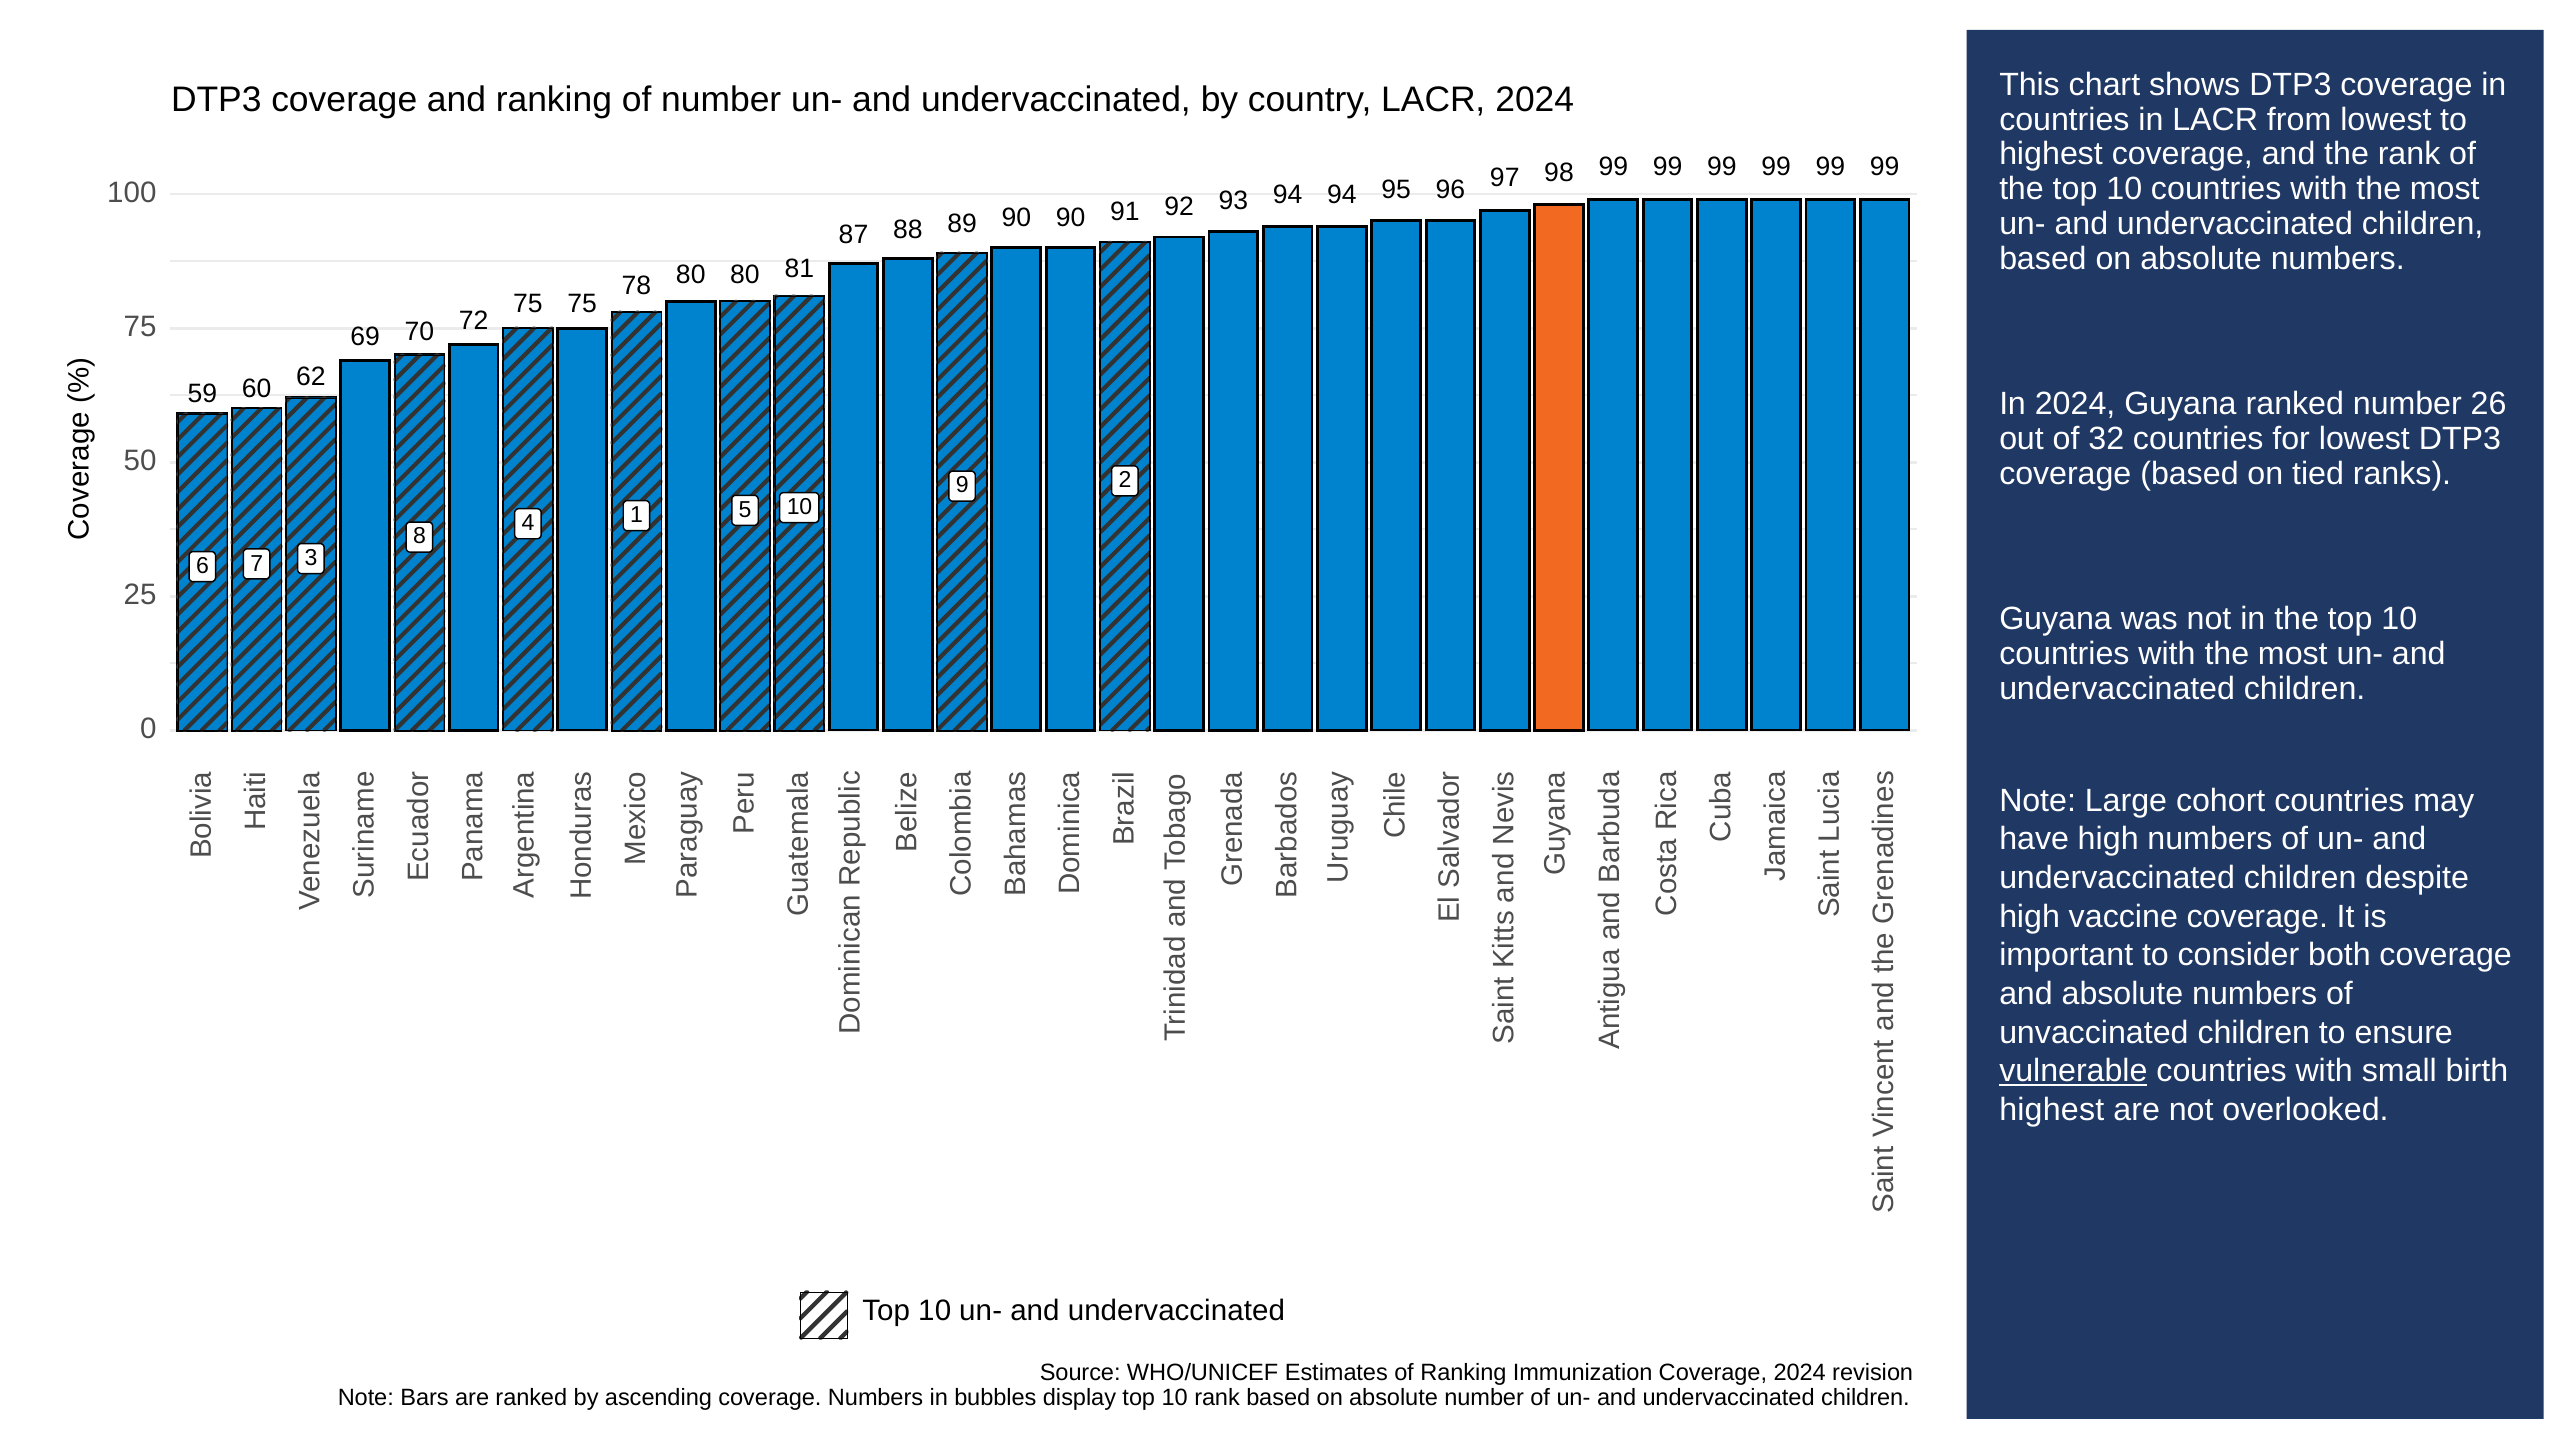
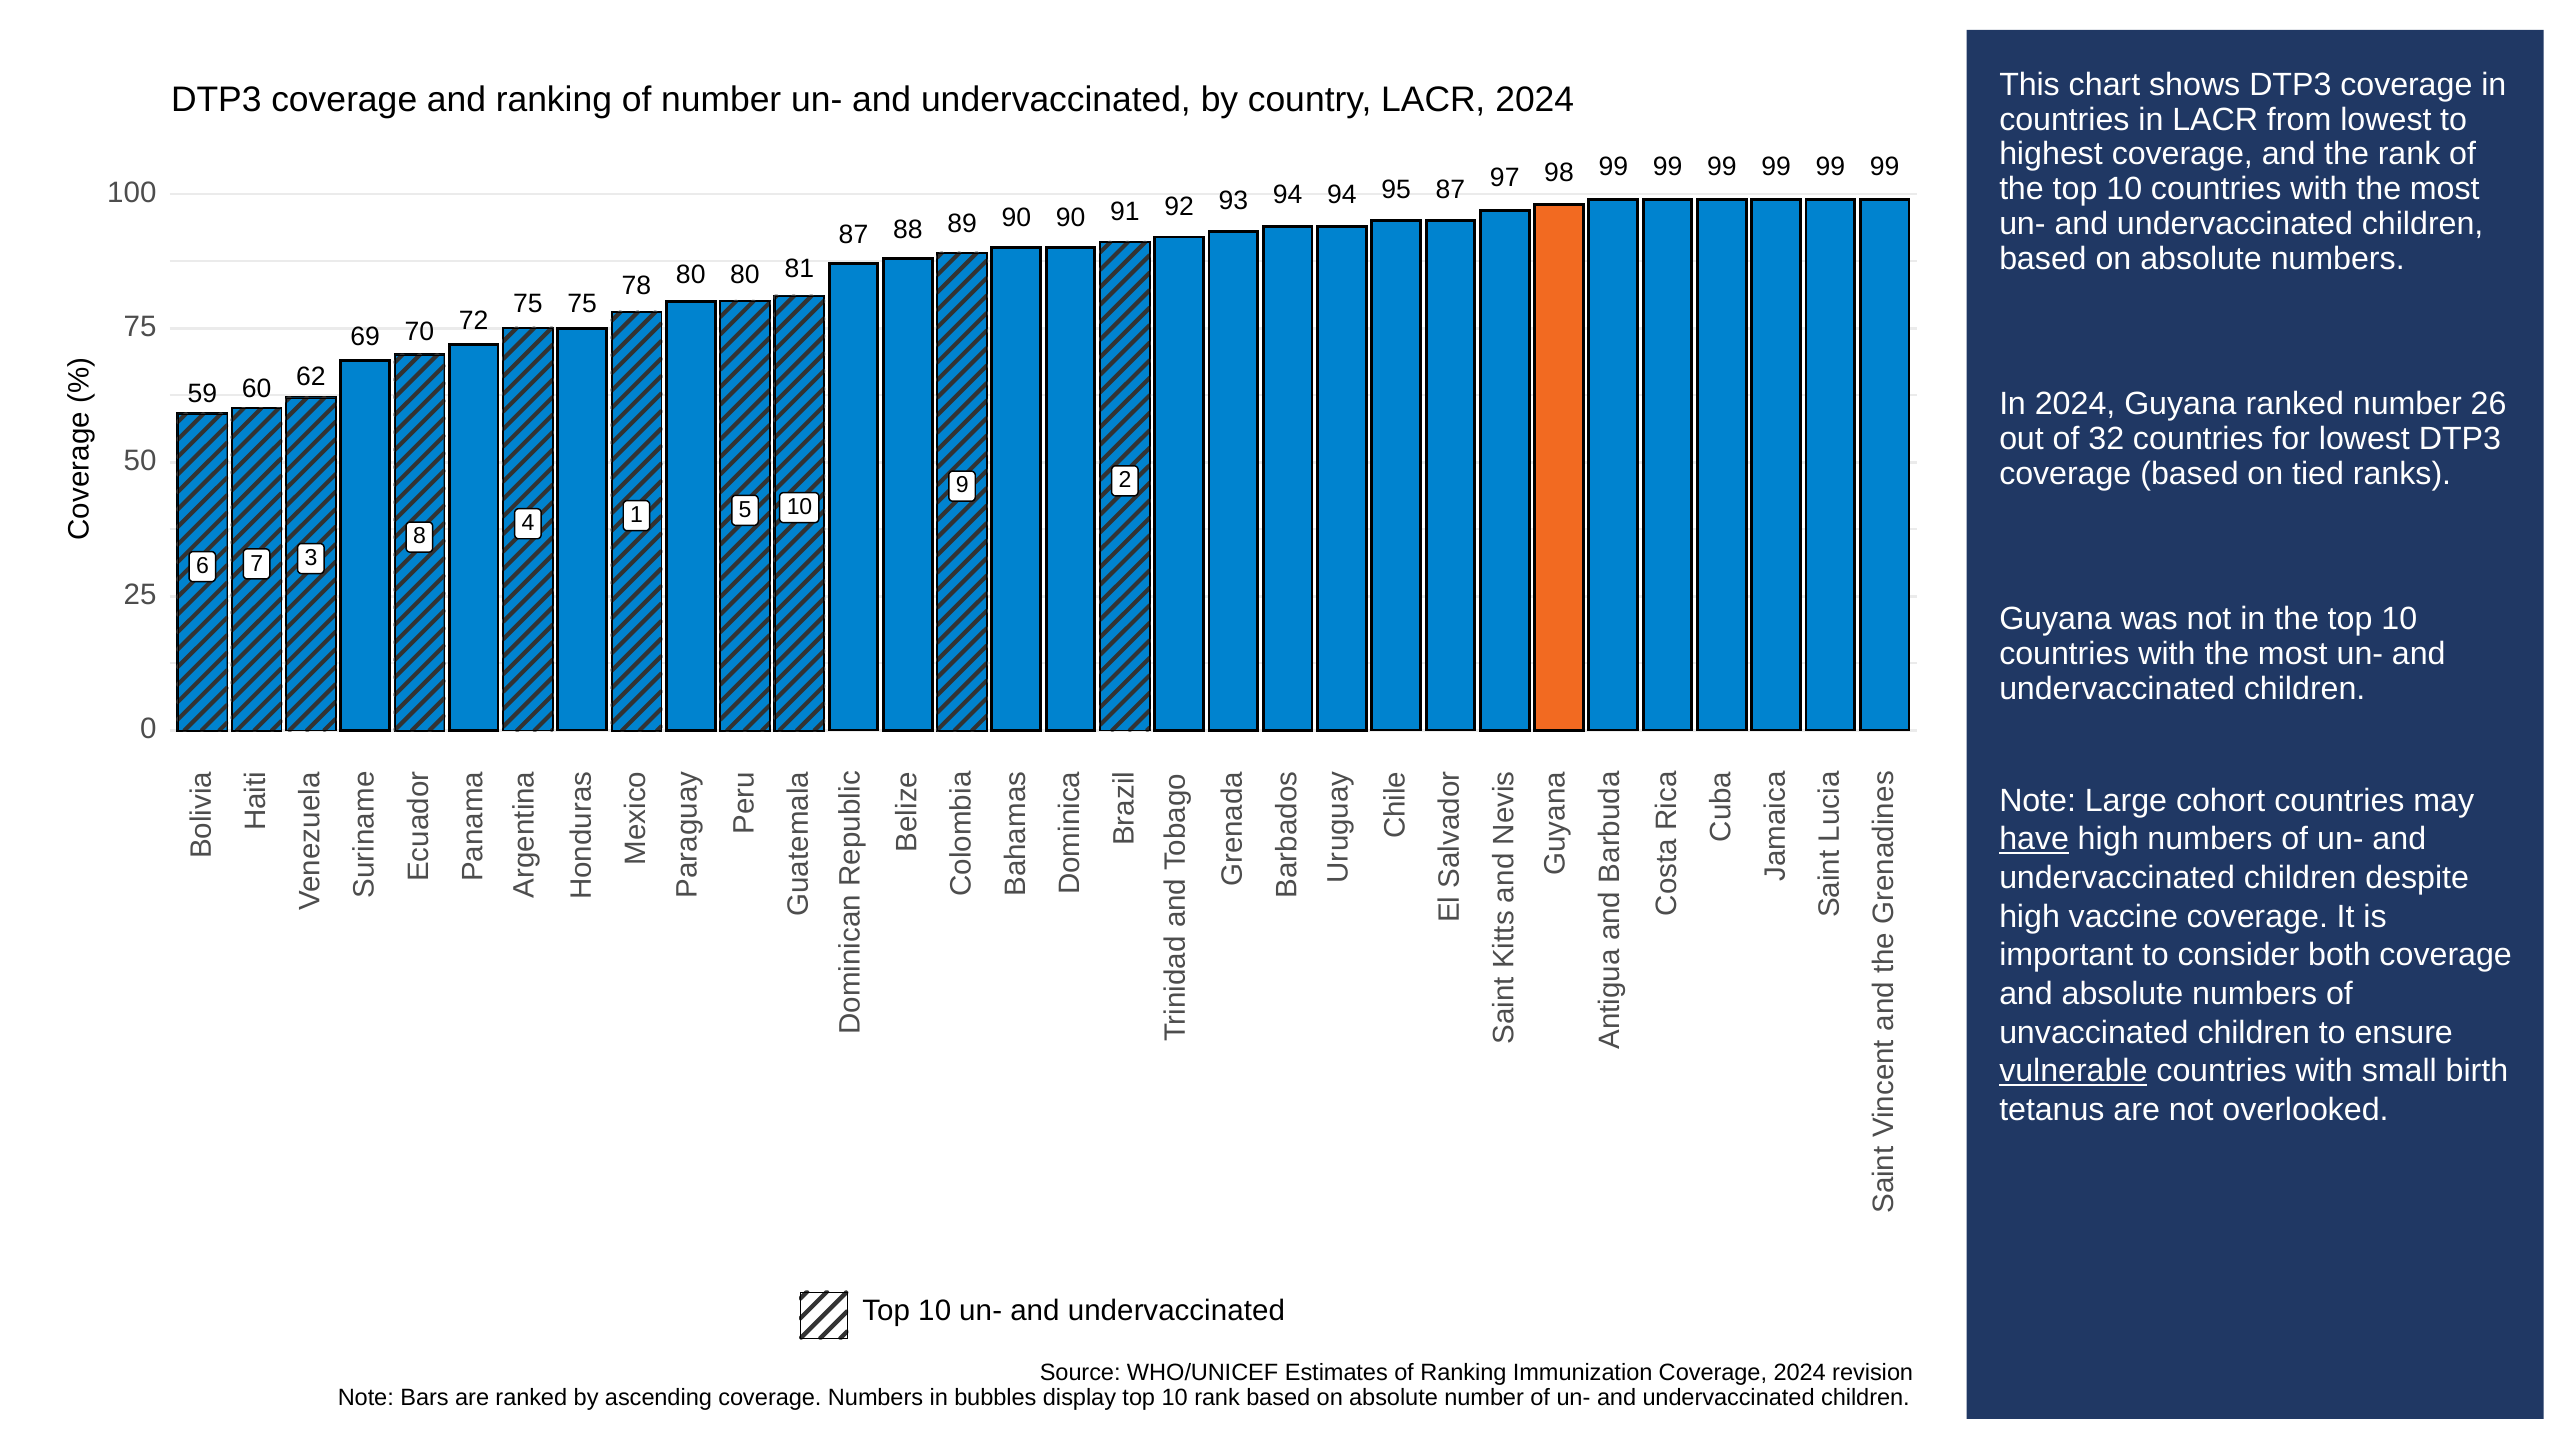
95 96: 96 -> 87 (1450, 189)
have underline: none -> present (2034, 839)
highest: highest -> tetanus (2052, 1110)
